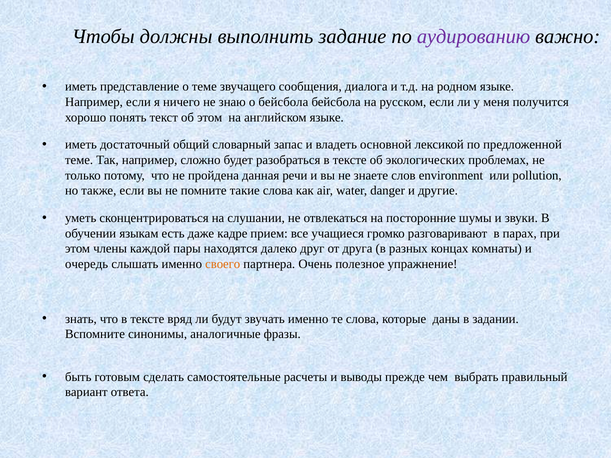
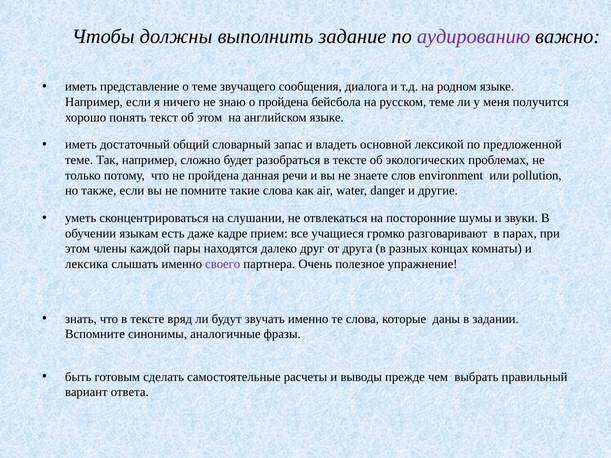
о бейсбола: бейсбола -> пройдена (283, 102)
русском если: если -> теме (442, 102)
очередь: очередь -> лексика (87, 264)
своего colour: orange -> purple (223, 264)
